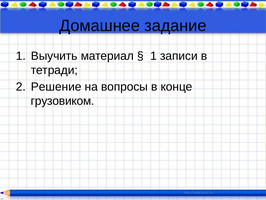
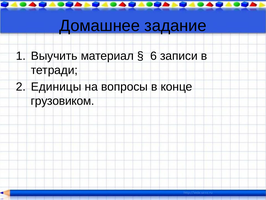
1: 1 -> 6 (154, 56)
Решение: Решение -> Единицы (56, 87)
